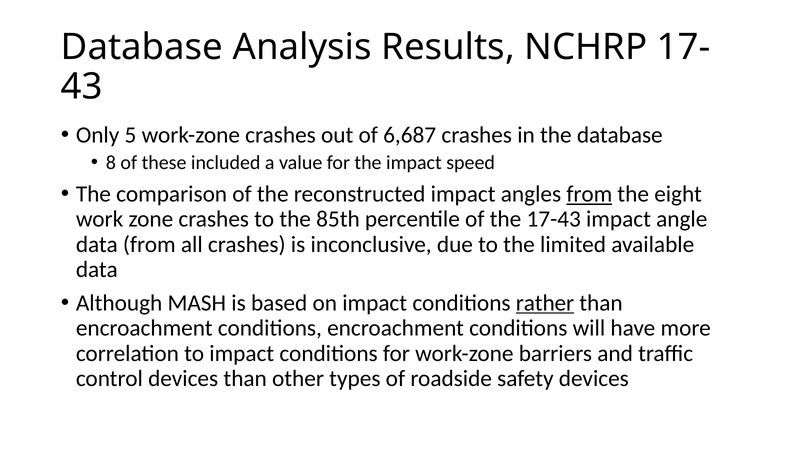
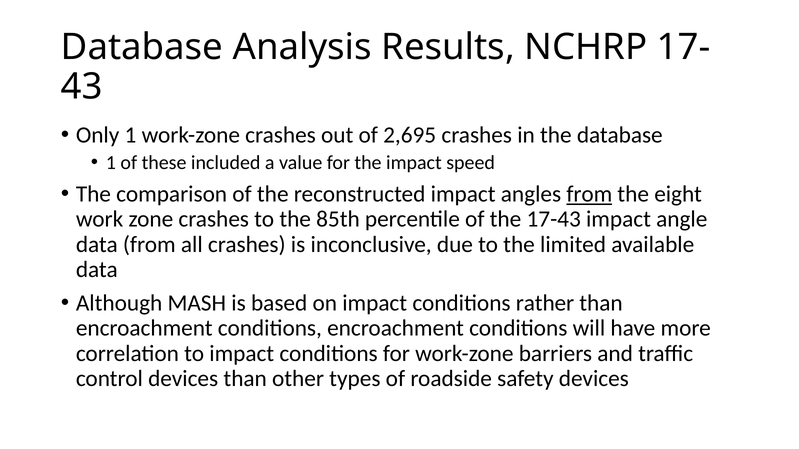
Only 5: 5 -> 1 (131, 135)
6,687: 6,687 -> 2,695 (410, 135)
8: 8 -> 1 (111, 163)
rather underline: present -> none (545, 303)
